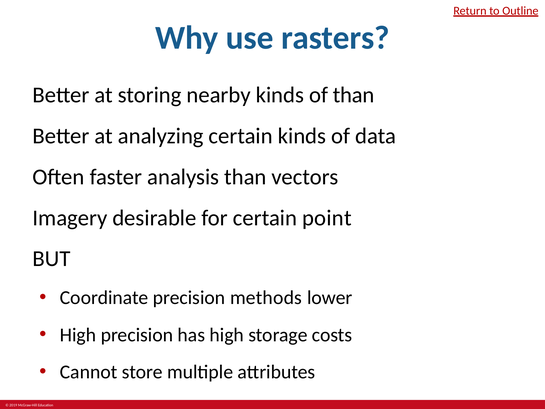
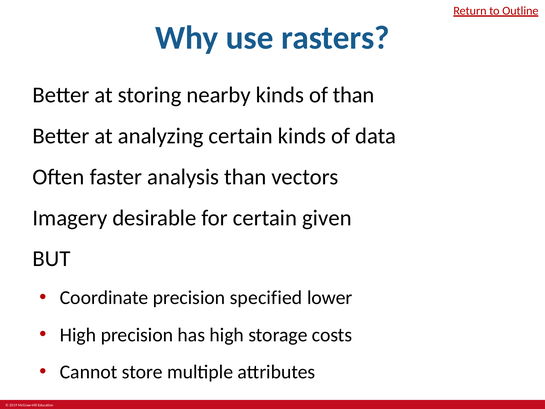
point: point -> given (327, 218)
methods: methods -> specified (266, 297)
